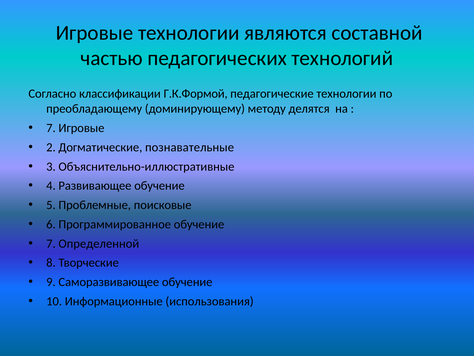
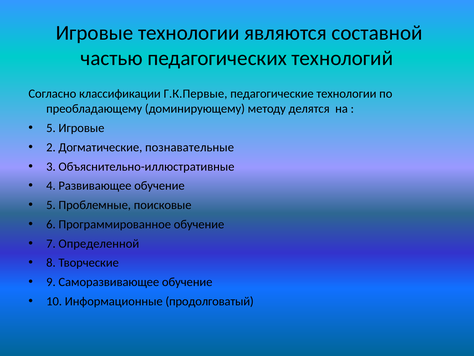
Г.К.Формой: Г.К.Формой -> Г.К.Первые (196, 94)
7: 7 -> 5 (51, 128)
использования: использования -> продолговатый (210, 301)
